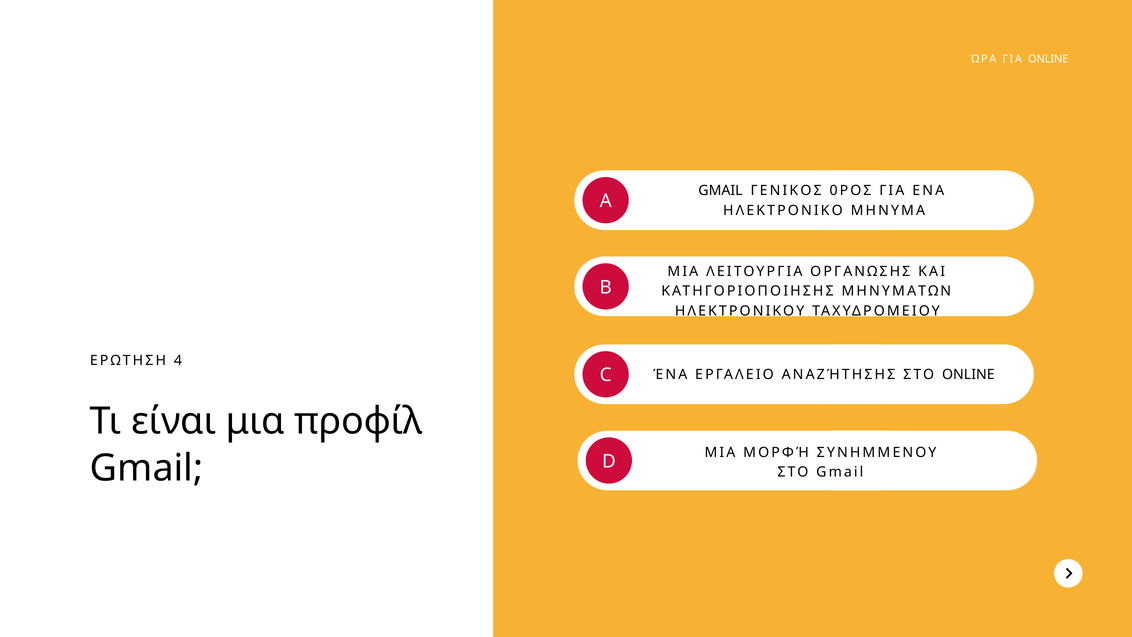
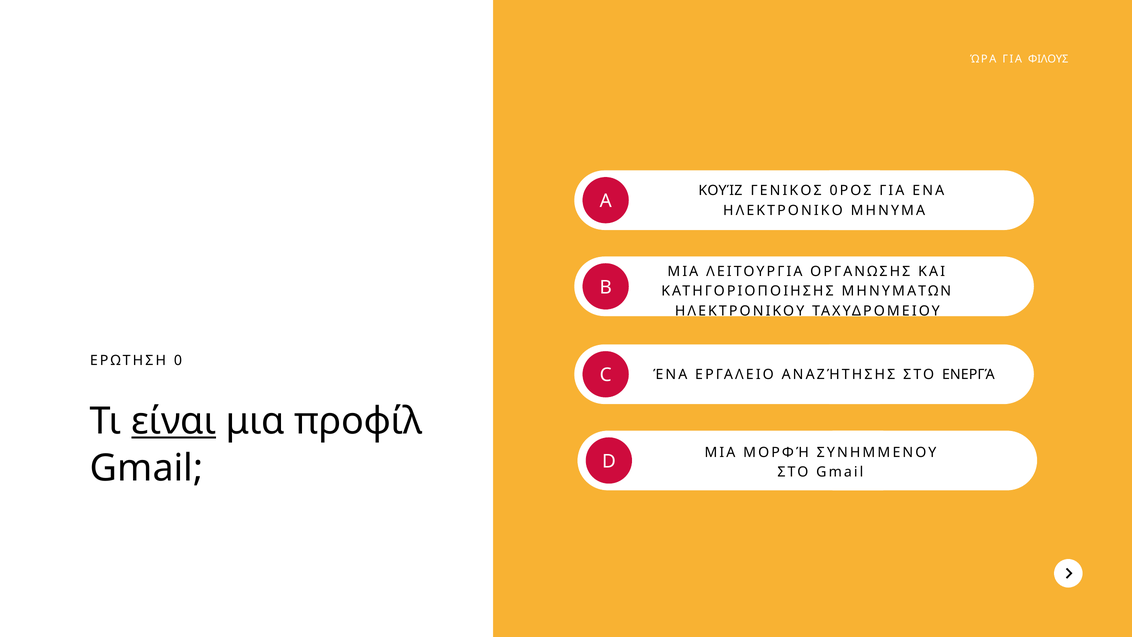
ΓΙΑ ONLINE: ONLINE -> ΦΙΛΟΥΣ (1048, 59)
GMAIL: GMAIL -> ΚΟΥΊΖ (720, 191)
4: 4 -> 0 (178, 360)
ΣΤΟ ONLINE: ONLINE -> ΕΝΕΡΓΆ (968, 374)
είναι underline: none -> present (174, 421)
